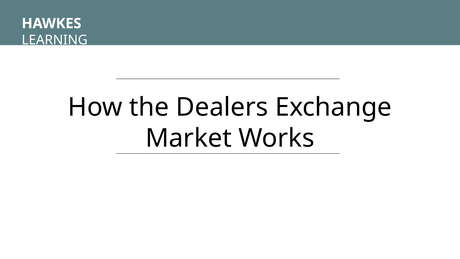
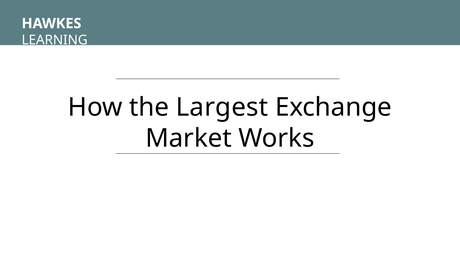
Dealers: Dealers -> Largest (222, 107)
